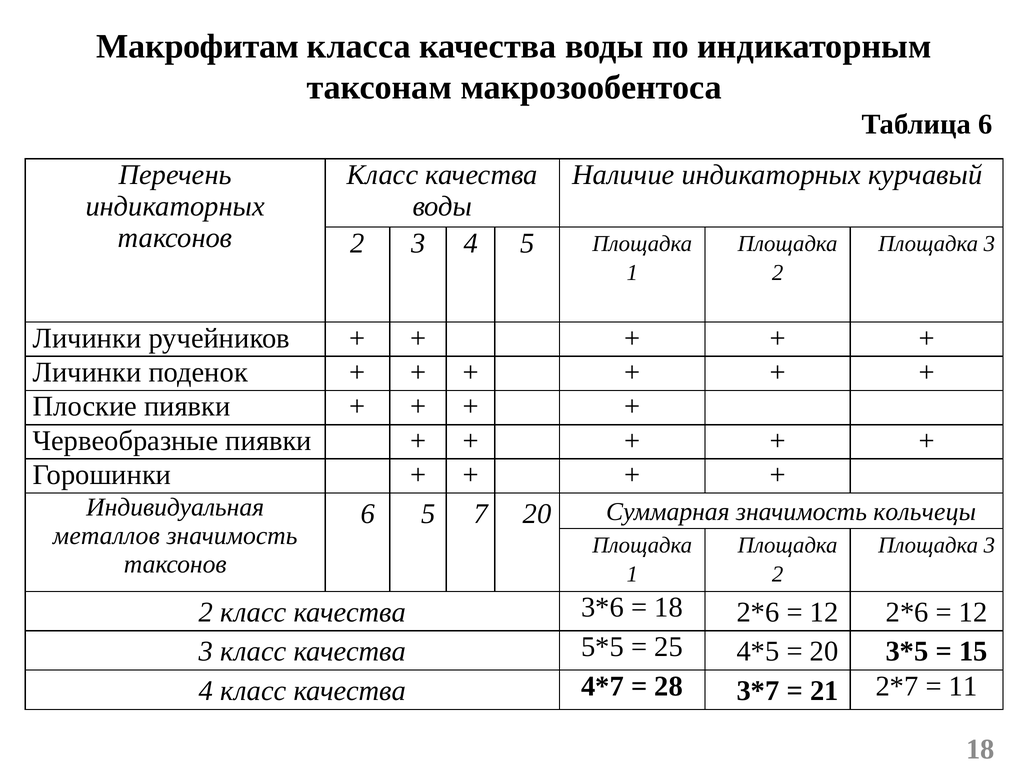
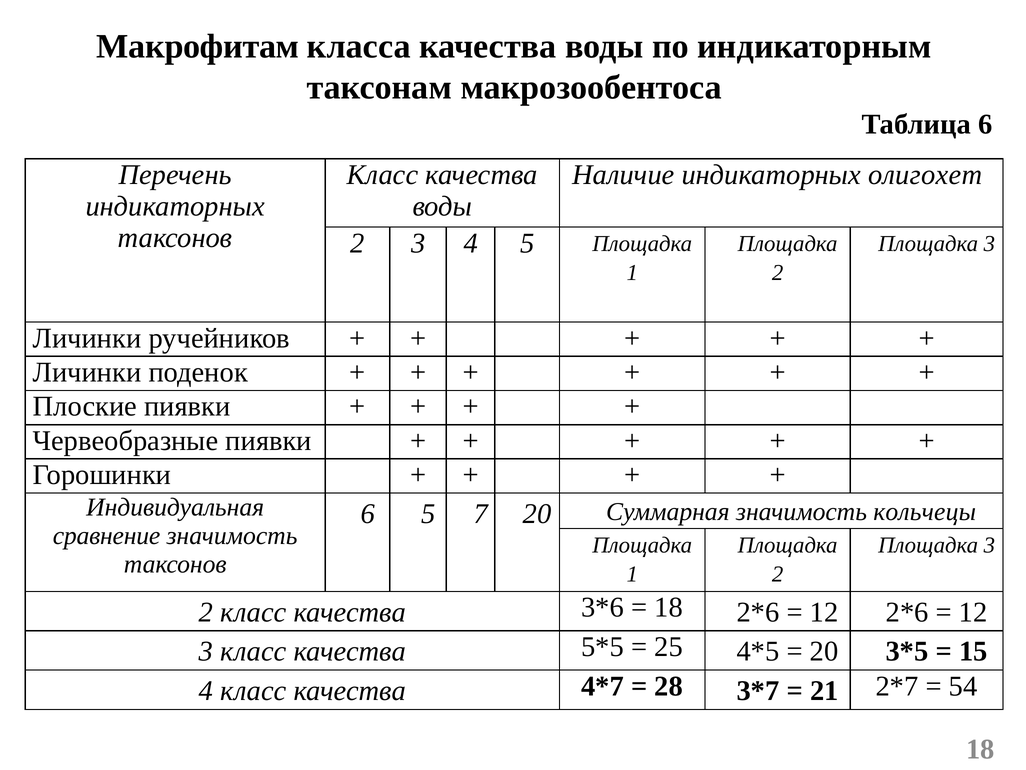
курчавый: курчавый -> олигохет (925, 175)
металлов: металлов -> сравнение (107, 536)
11: 11 -> 54 (963, 686)
